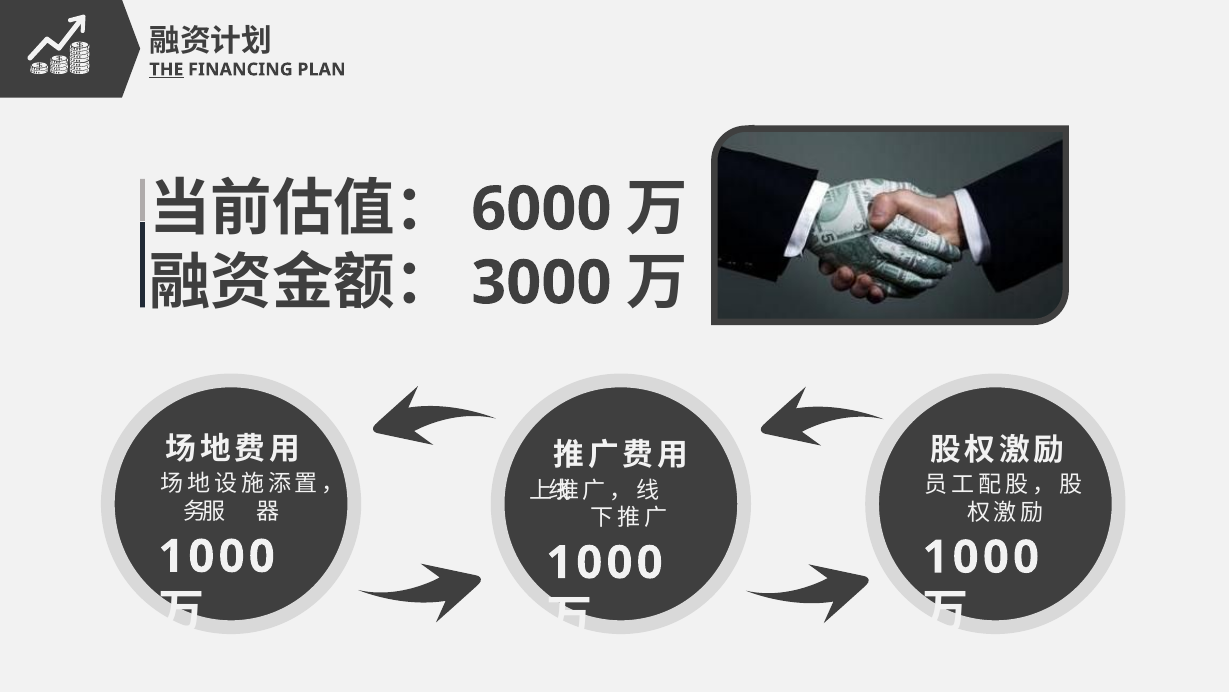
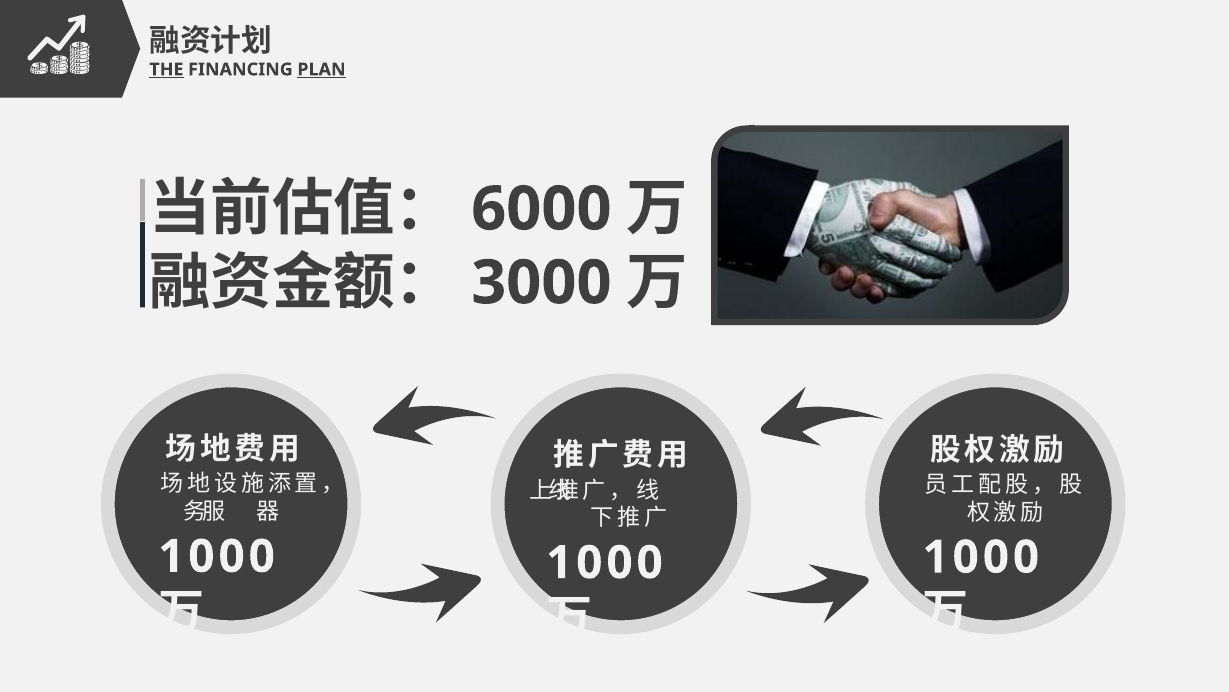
PLAN underline: none -> present (321, 69)
